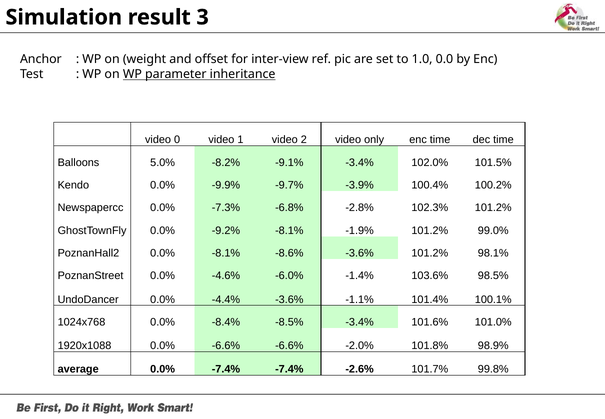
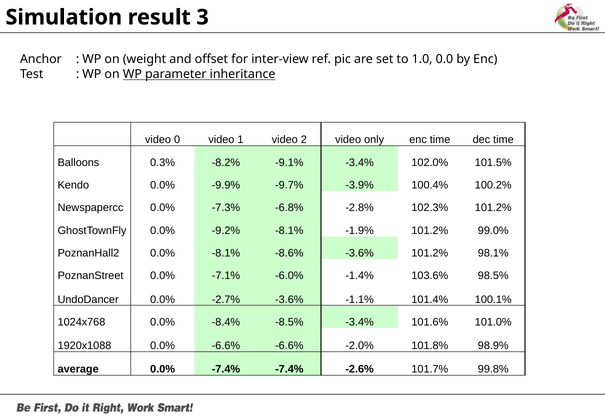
5.0%: 5.0% -> 0.3% (163, 163)
-4.6%: -4.6% -> -7.1% (226, 276)
-4.4%: -4.4% -> -2.7% (226, 299)
